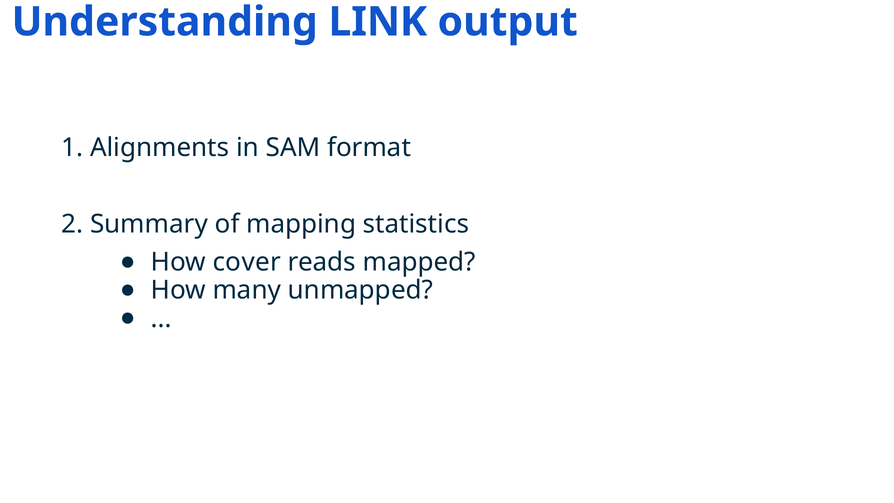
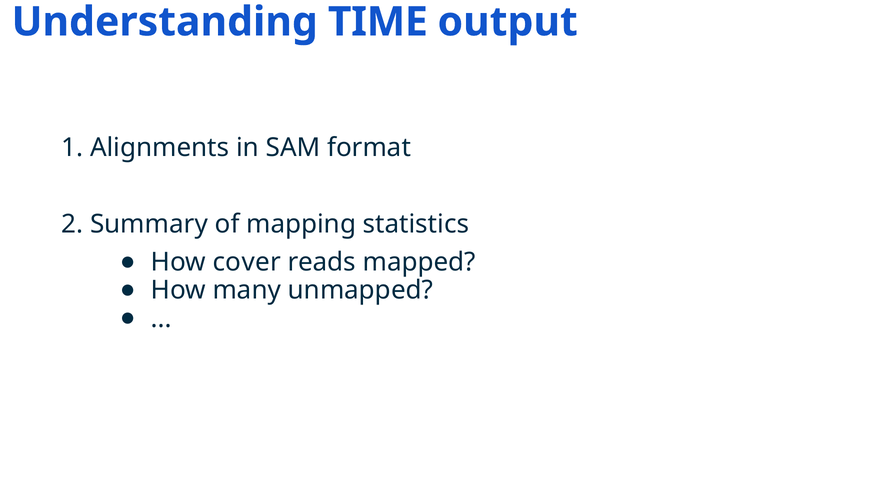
LINK: LINK -> TIME (378, 22)
